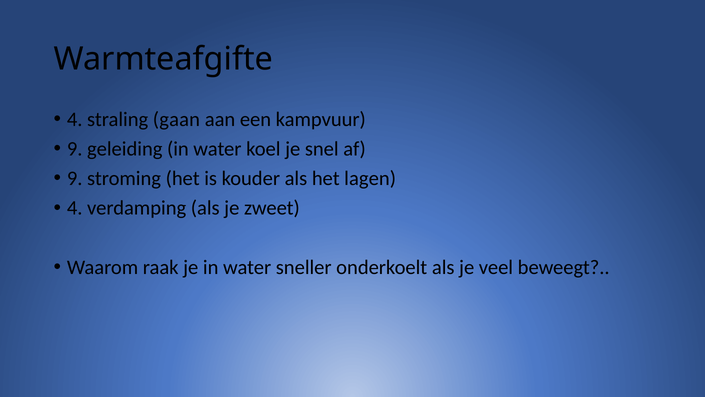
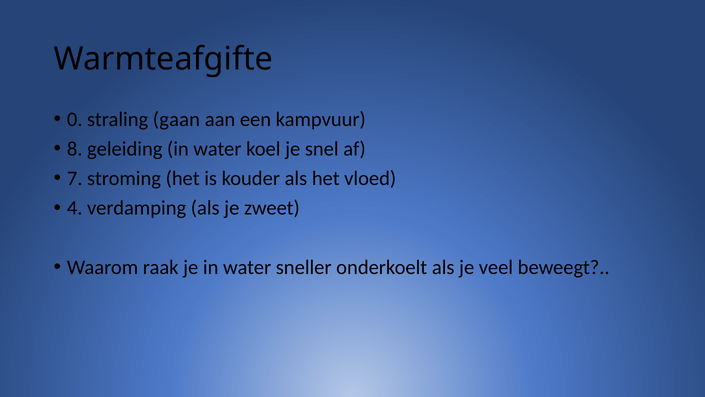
4: 4 -> 0 (75, 119)
9: 9 -> 8 (75, 149)
9: 9 -> 7 (75, 178)
lagen: lagen -> vloed (370, 178)
